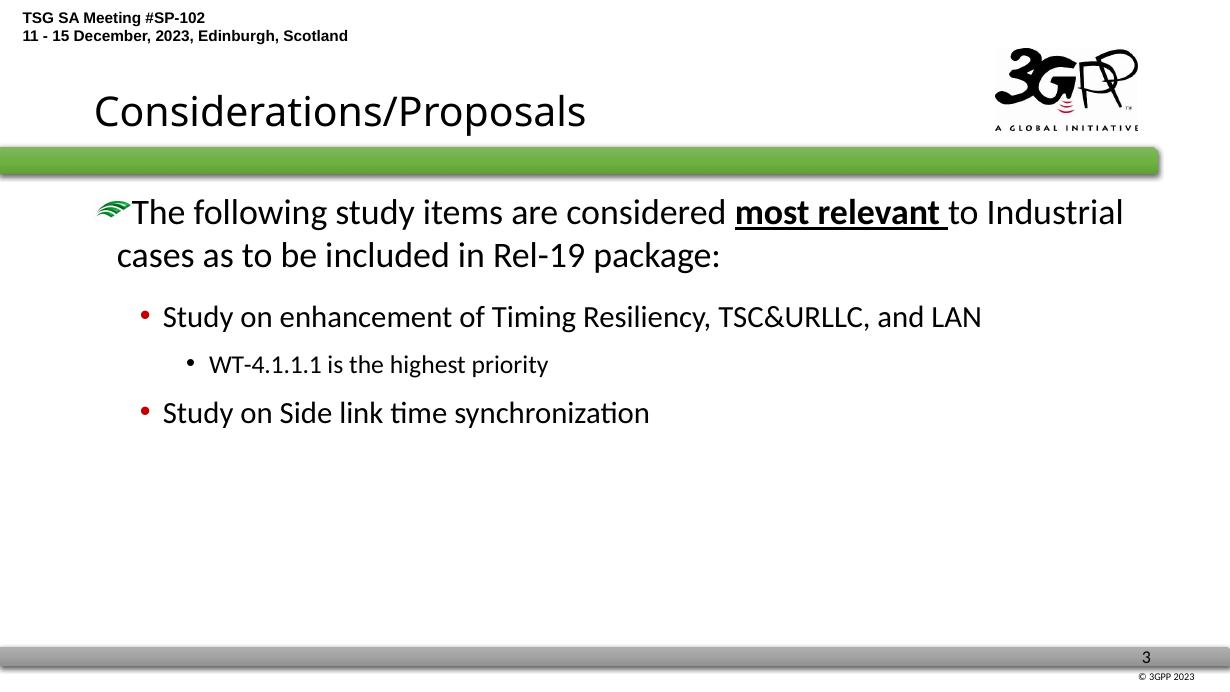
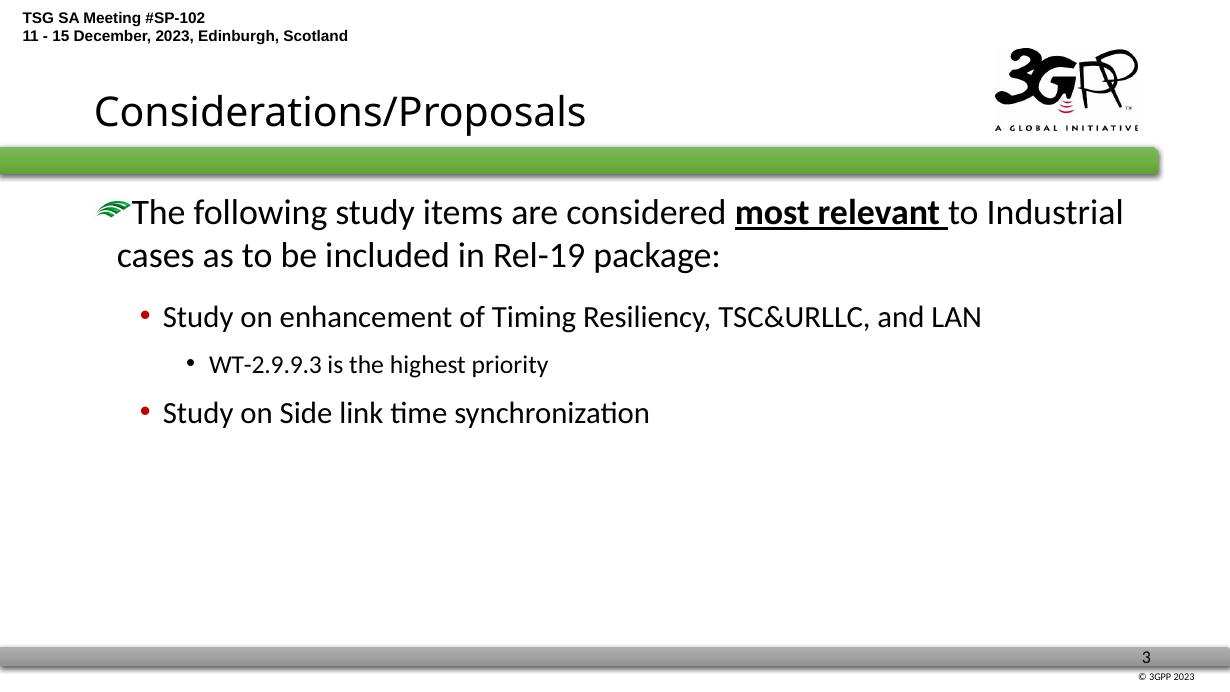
WT-4.1.1.1: WT-4.1.1.1 -> WT-2.9.9.3 (265, 365)
